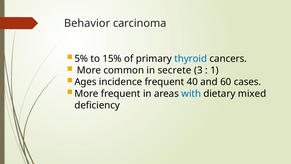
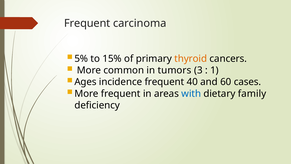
Behavior: Behavior -> Frequent (87, 23)
thyroid colour: blue -> orange (191, 59)
secrete: secrete -> tumors (175, 70)
mixed: mixed -> family (252, 93)
